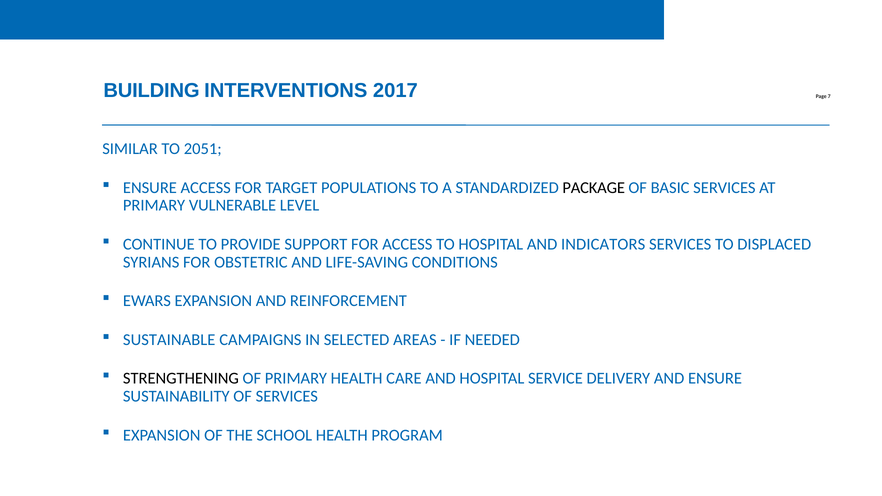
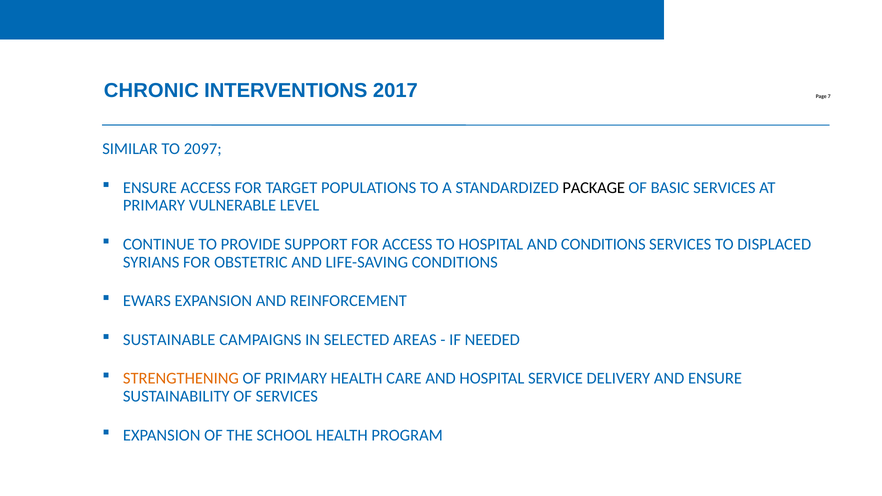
BUILDING: BUILDING -> CHRONIC (151, 91)
2051: 2051 -> 2097 (203, 149)
AND INDICATORS: INDICATORS -> CONDITIONS (603, 244)
STRENGTHENING colour: black -> orange (181, 379)
